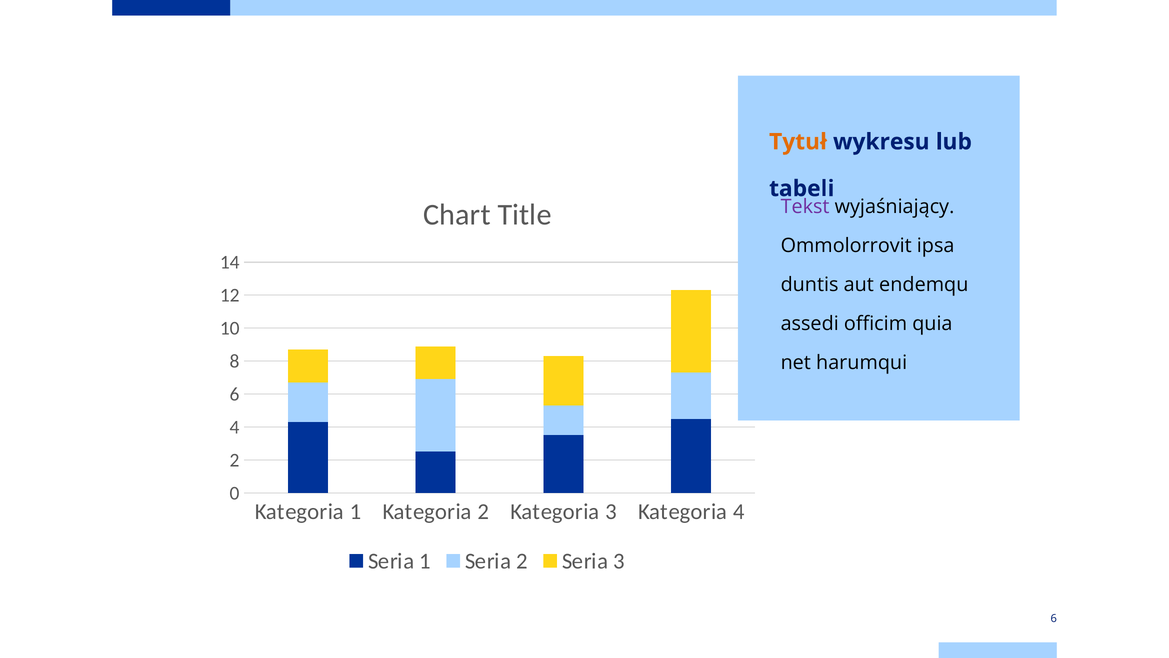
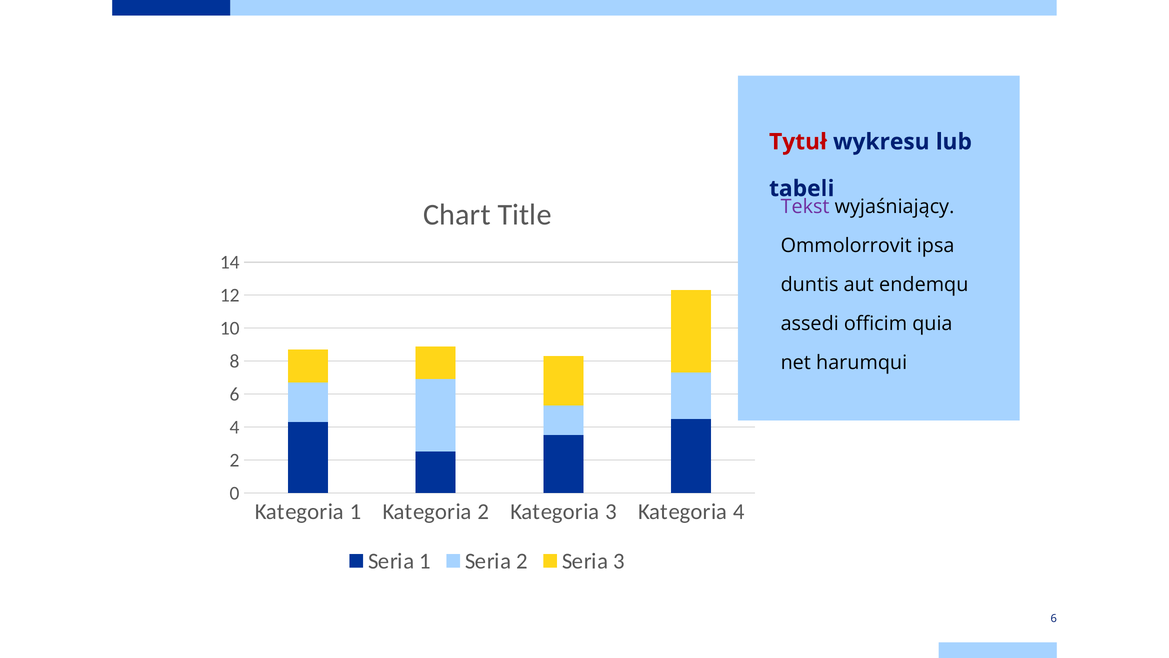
Tytuł colour: orange -> red (798, 142)
